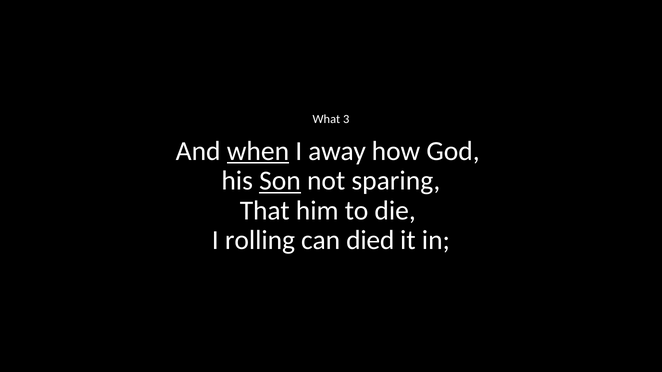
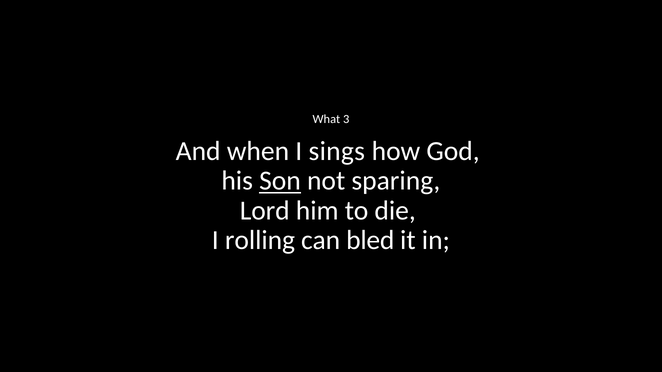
when underline: present -> none (258, 151)
away: away -> sings (337, 151)
That: That -> Lord (265, 211)
died: died -> bled (370, 241)
